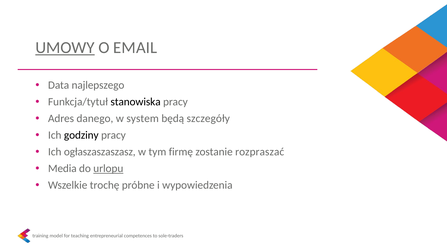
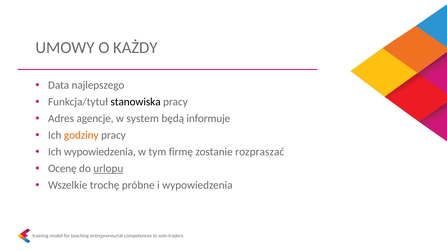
UMOWY underline: present -> none (65, 48)
EMAIL: EMAIL -> KAŻDY (135, 48)
danego: danego -> agencje (95, 119)
szczegóły: szczegóły -> informuje (208, 119)
godziny colour: black -> orange (81, 135)
Ich ogłaszaszaszasz: ogłaszaszaszasz -> wypowiedzenia (100, 152)
Media: Media -> Ocenę (62, 169)
